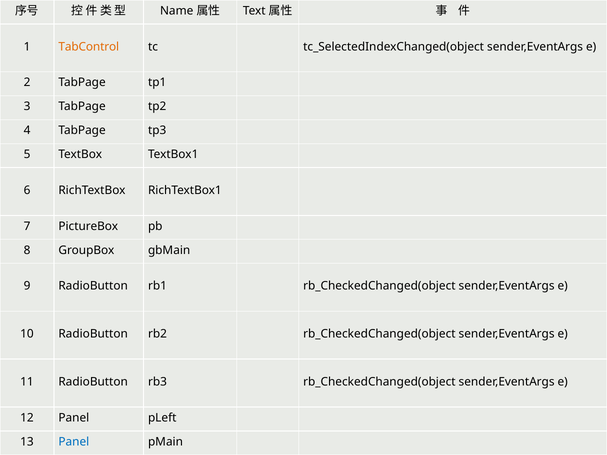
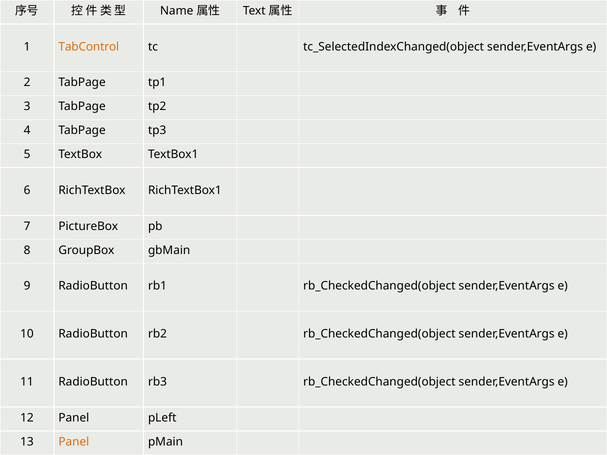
Panel colour: blue -> orange (74, 442)
